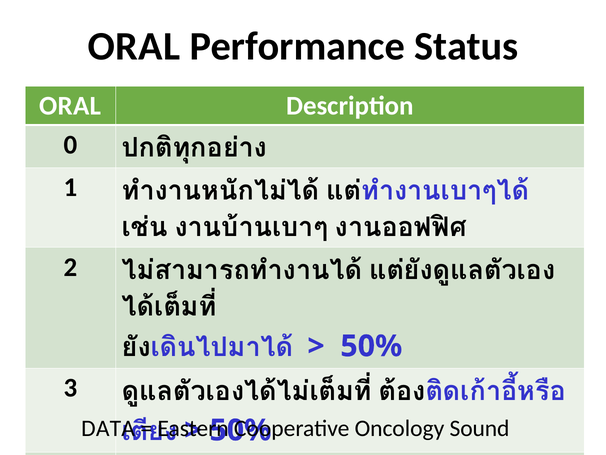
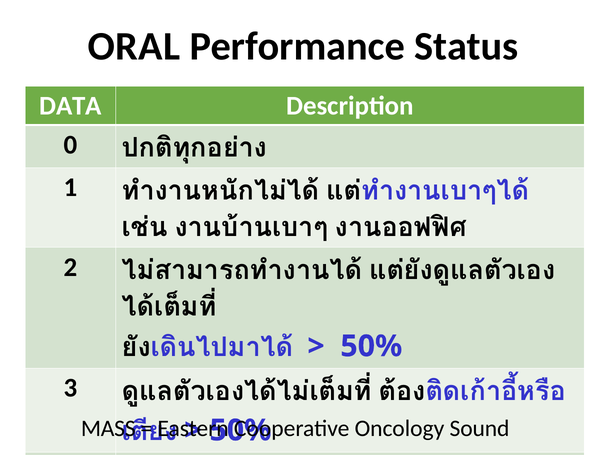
ORAL: ORAL -> DATA (71, 106)
DATA: DATA -> MASS (108, 428)
